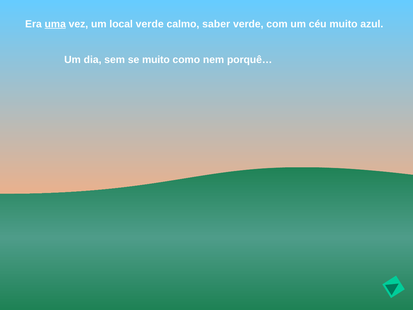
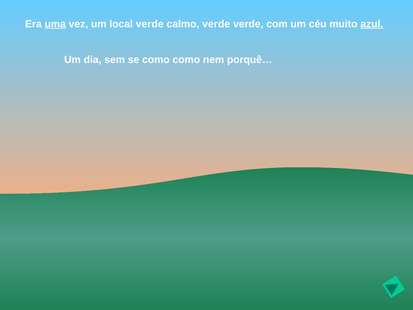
calmo saber: saber -> verde (216, 24)
azul underline: none -> present (372, 24)
se muito: muito -> como (156, 60)
